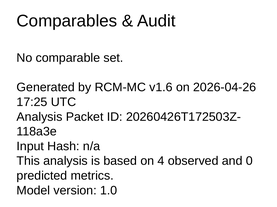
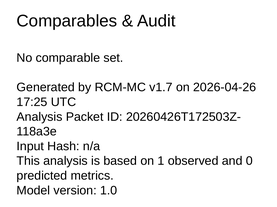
v1.6: v1.6 -> v1.7 (161, 88)
4: 4 -> 1 (161, 162)
